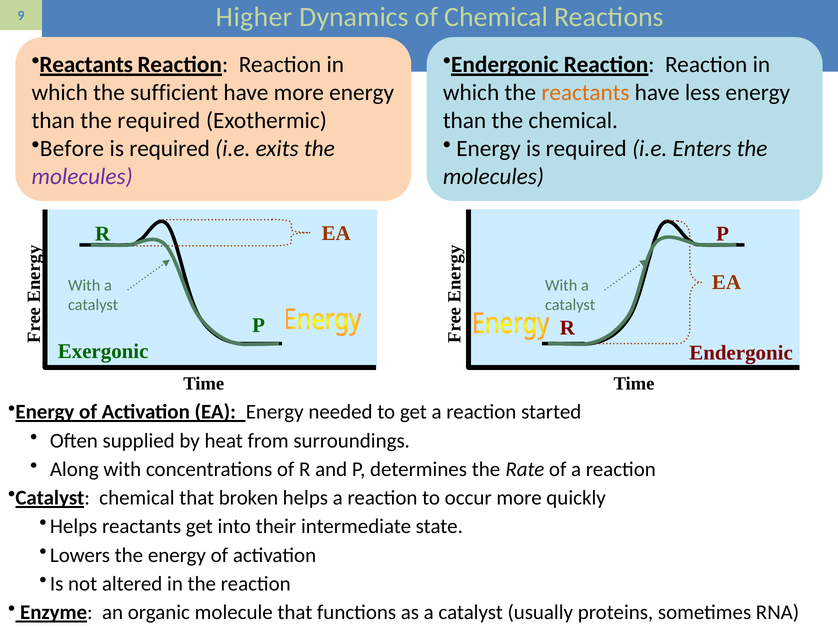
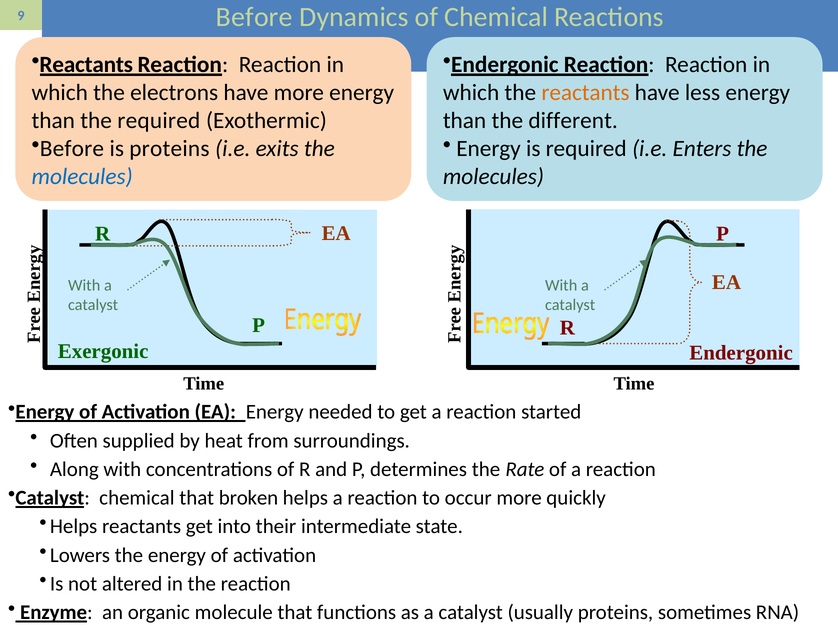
Higher: Higher -> Before (254, 17)
sufficient: sufficient -> electrons (174, 93)
the chemical: chemical -> different (573, 121)
required: required -> proteins (169, 149)
molecules colour: purple -> blue (82, 177)
